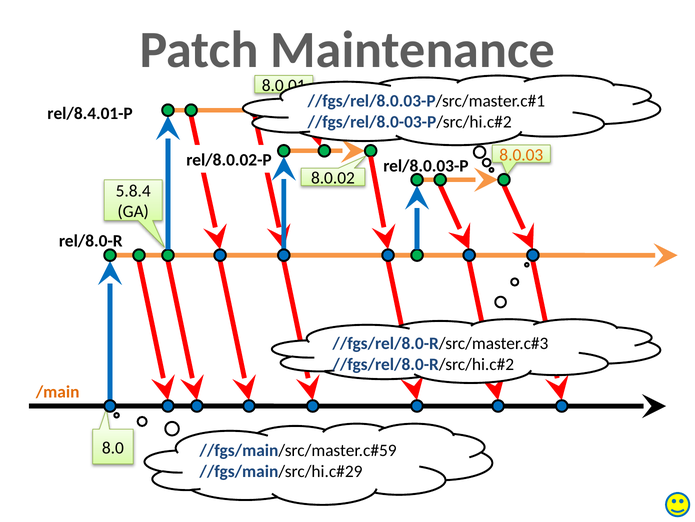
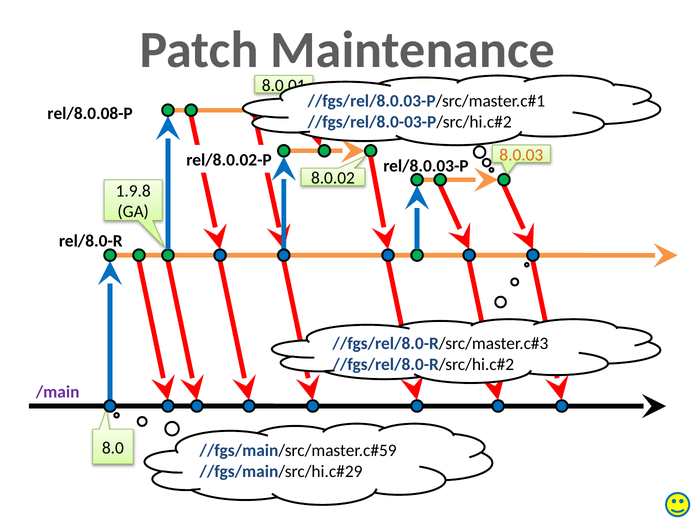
rel/8.4.01-P: rel/8.4.01-P -> rel/8.0.08-P (90, 113)
5.8.4: 5.8.4 -> 1.9.8 (133, 191)
/main colour: orange -> purple (58, 391)
